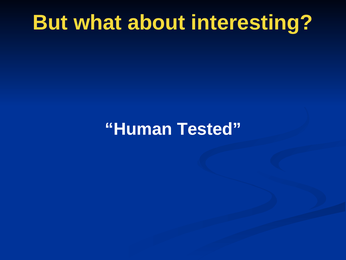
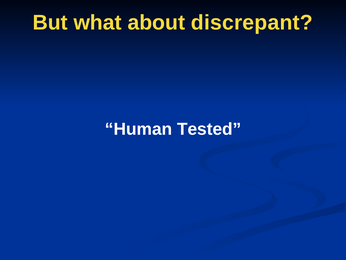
interesting: interesting -> discrepant (252, 23)
